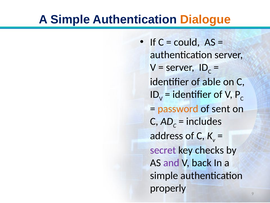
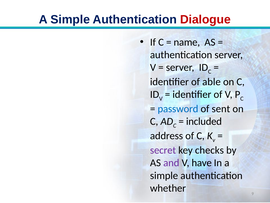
Dialogue colour: orange -> red (205, 20)
could: could -> name (187, 42)
password colour: orange -> blue (178, 109)
includes: includes -> included (204, 121)
back: back -> have (202, 163)
properly: properly -> whether (168, 188)
